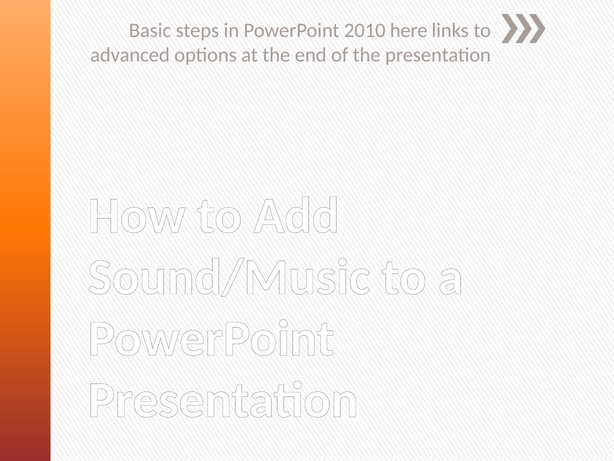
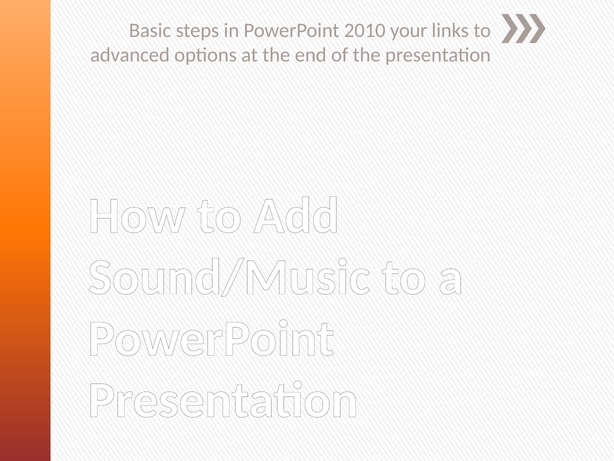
here: here -> your (409, 30)
